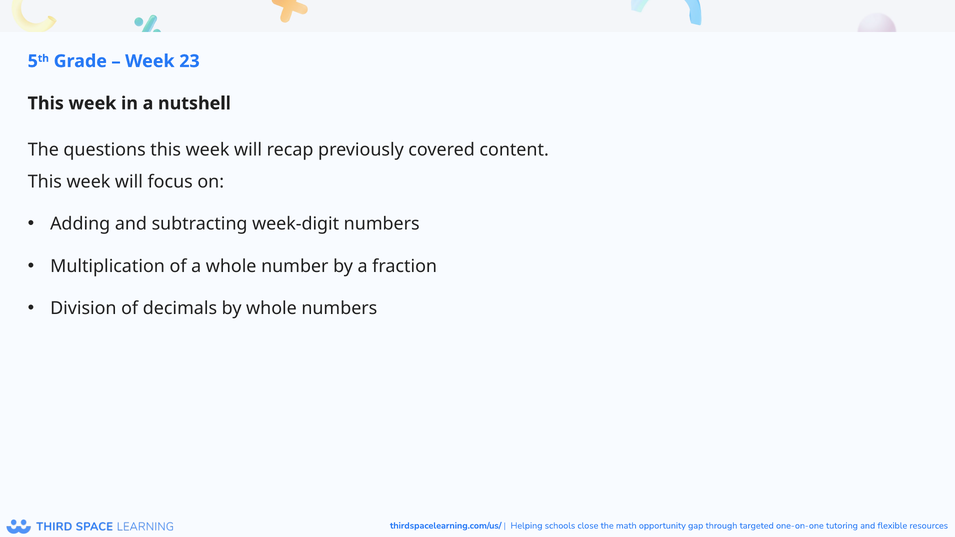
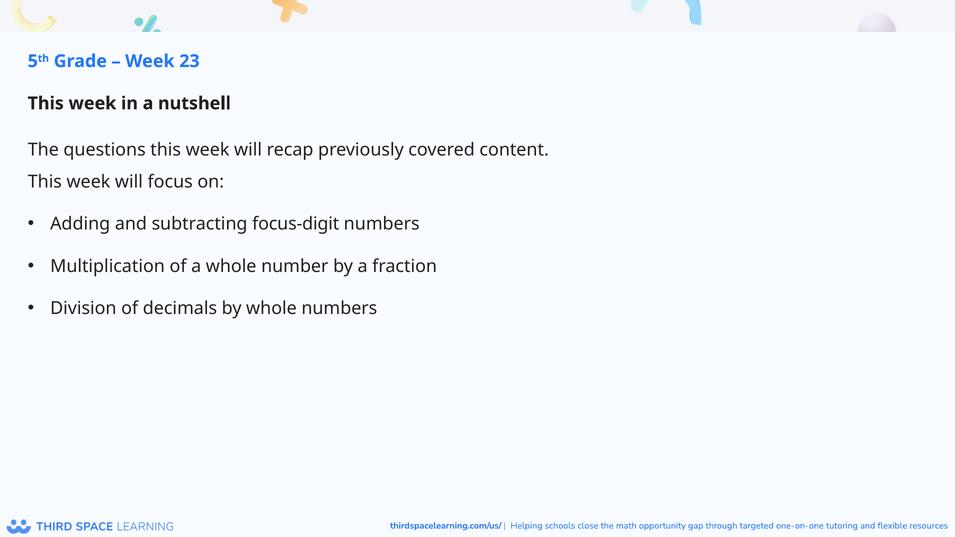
week-digit: week-digit -> focus-digit (296, 224)
